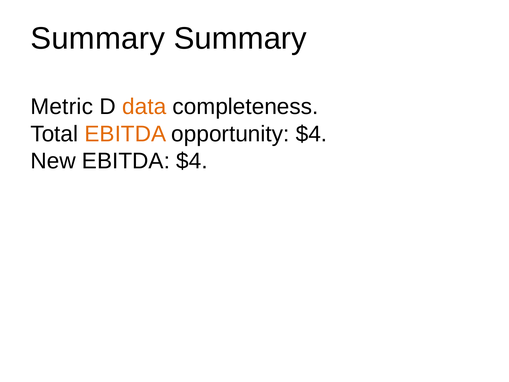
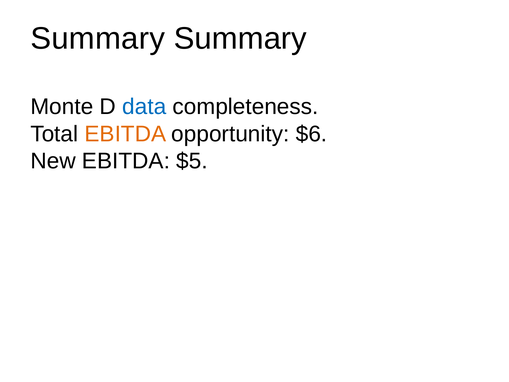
Metric: Metric -> Monte (62, 107)
data colour: orange -> blue (144, 107)
opportunity $4: $4 -> $6 (311, 134)
EBITDA $4: $4 -> $5 (192, 161)
